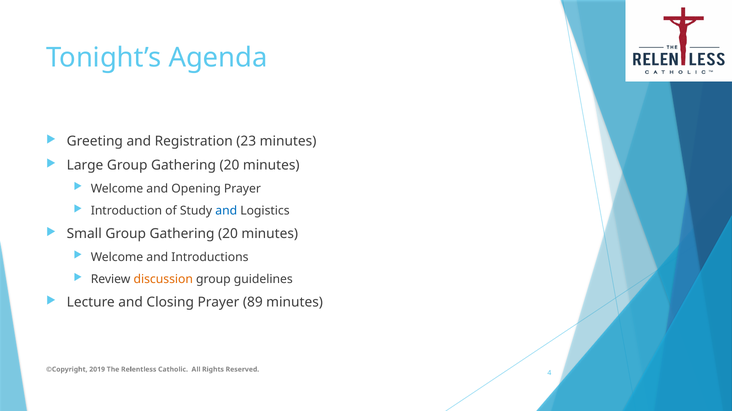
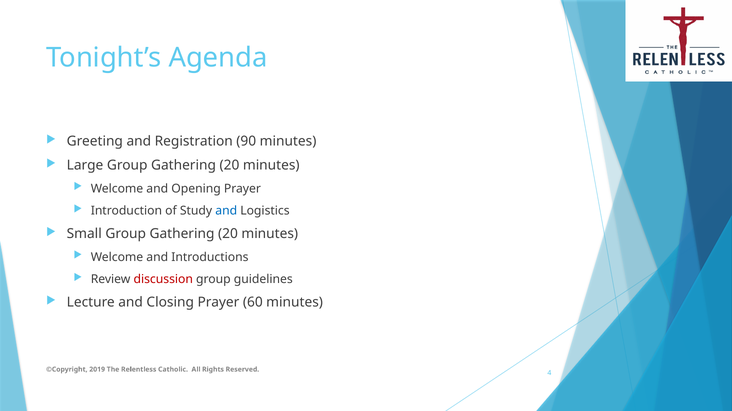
23: 23 -> 90 (246, 142)
discussion colour: orange -> red (163, 280)
89: 89 -> 60 (253, 303)
